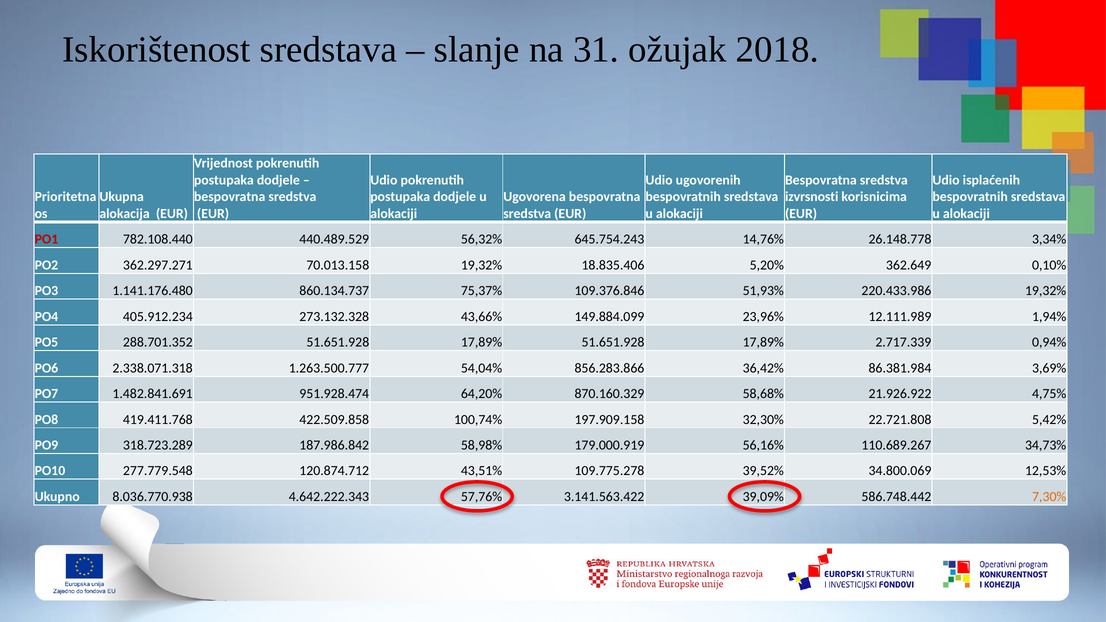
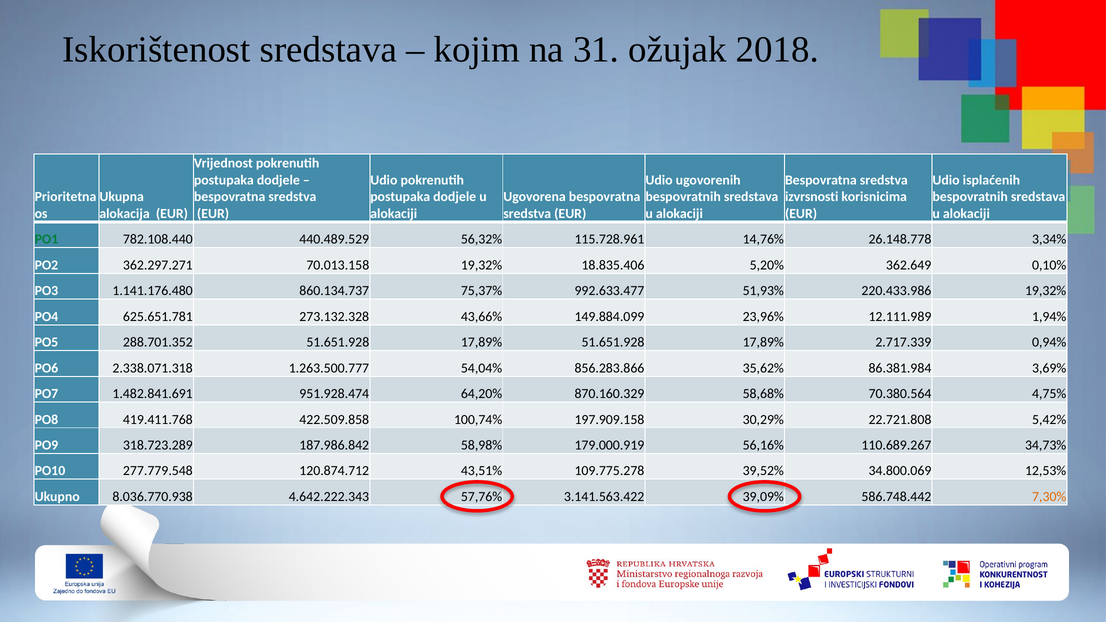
slanje: slanje -> kojim (477, 50)
PO1 colour: red -> green (46, 239)
645.754.243: 645.754.243 -> 115.728.961 (609, 239)
109.376.846: 109.376.846 -> 992.633.477 (609, 291)
405.912.234: 405.912.234 -> 625.651.781 (158, 317)
36,42%: 36,42% -> 35,62% (763, 368)
21.926.922: 21.926.922 -> 70.380.564 (900, 394)
32,30%: 32,30% -> 30,29% (763, 420)
